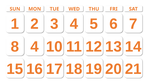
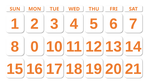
8 4: 4 -> 0 (35, 47)
